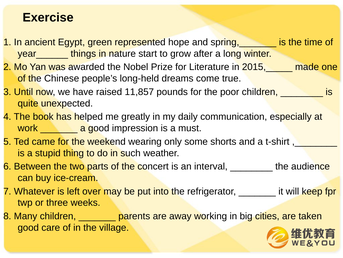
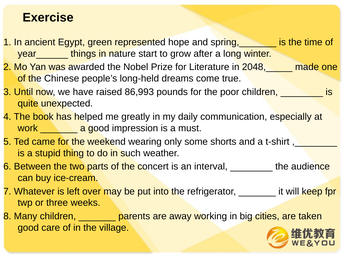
2015,_____: 2015,_____ -> 2048,_____ (267, 67)
11,857: 11,857 -> 86,993 (139, 92)
